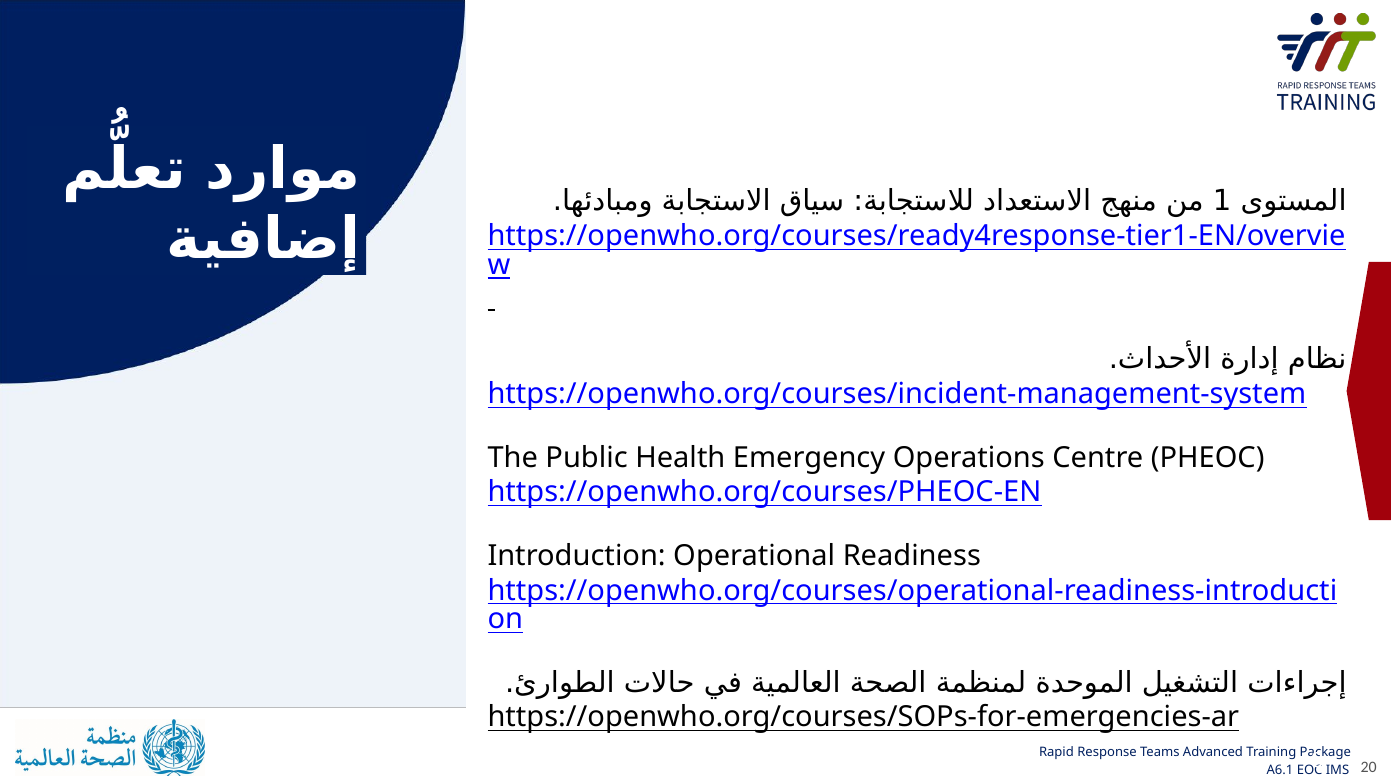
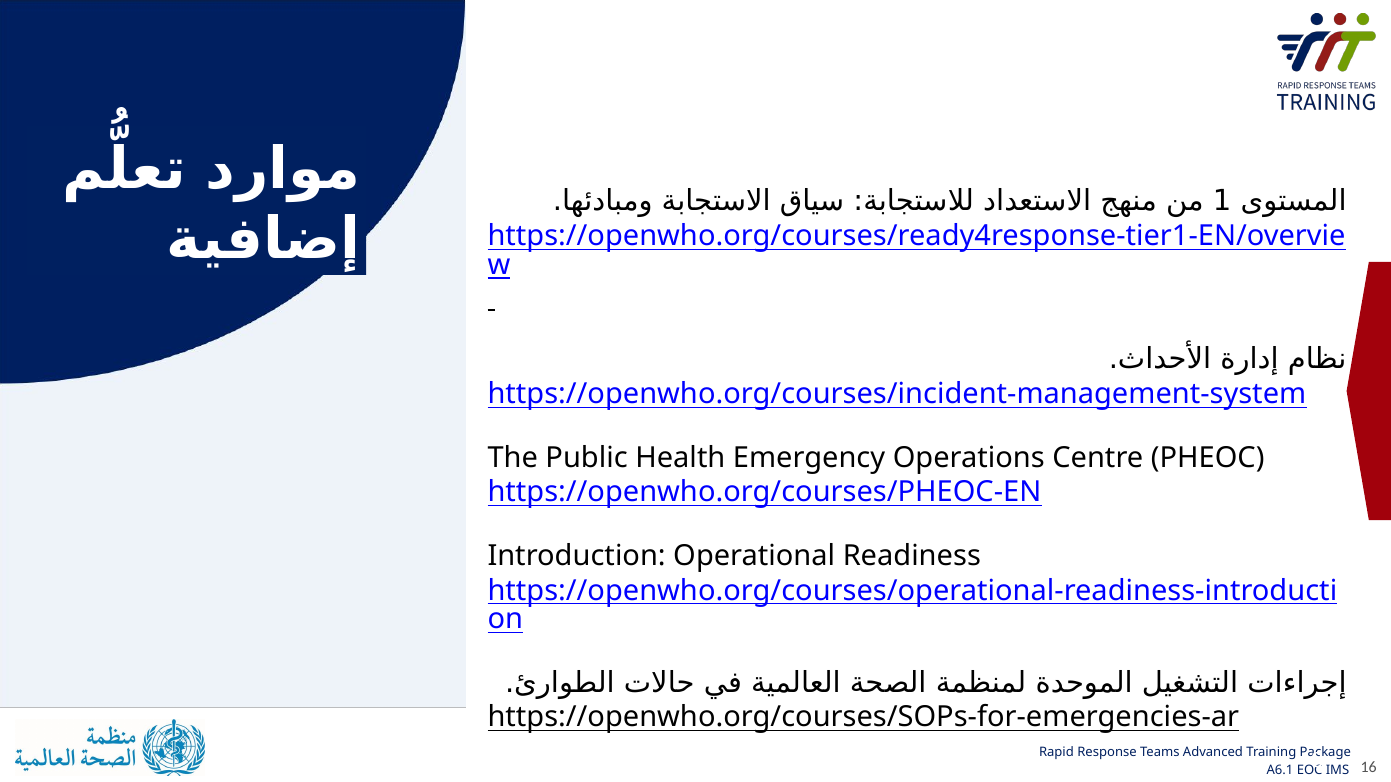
20: 20 -> 16 (1369, 767)
